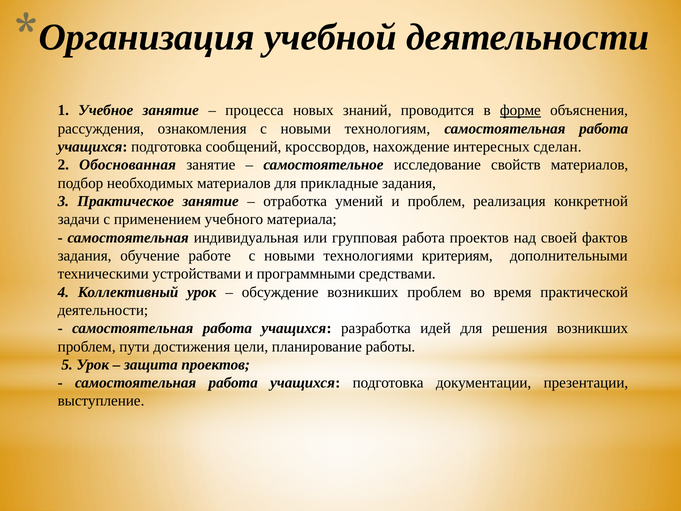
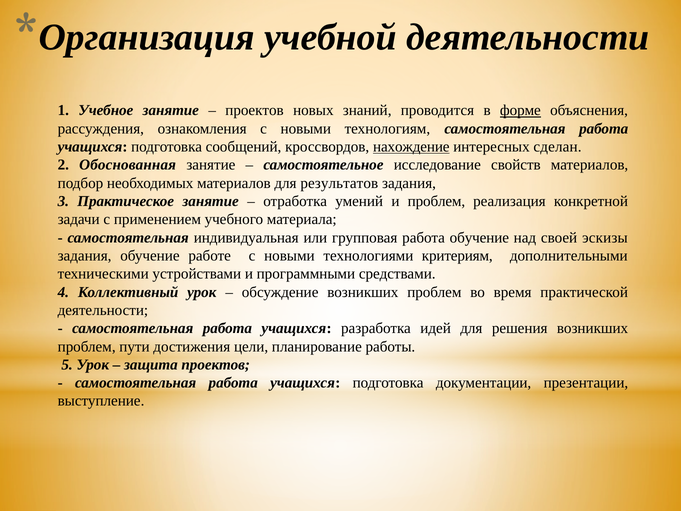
процесса: процесса -> проектов (255, 110)
нахождение underline: none -> present (411, 147)
прикладные: прикладные -> результатов (339, 183)
работа проектов: проектов -> обучение (479, 237)
фактов: фактов -> эскизы (605, 237)
